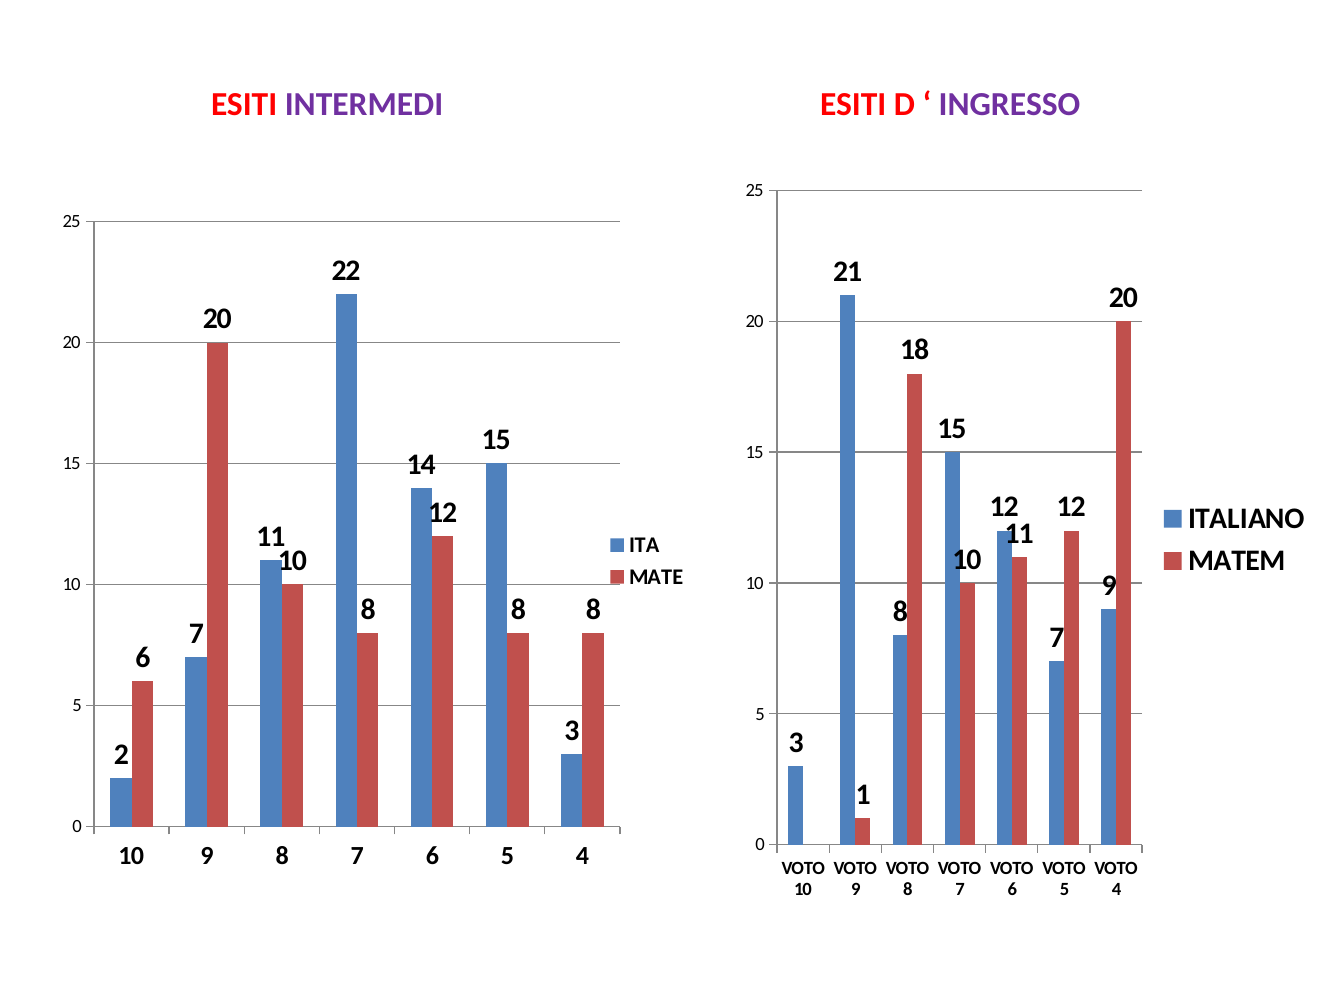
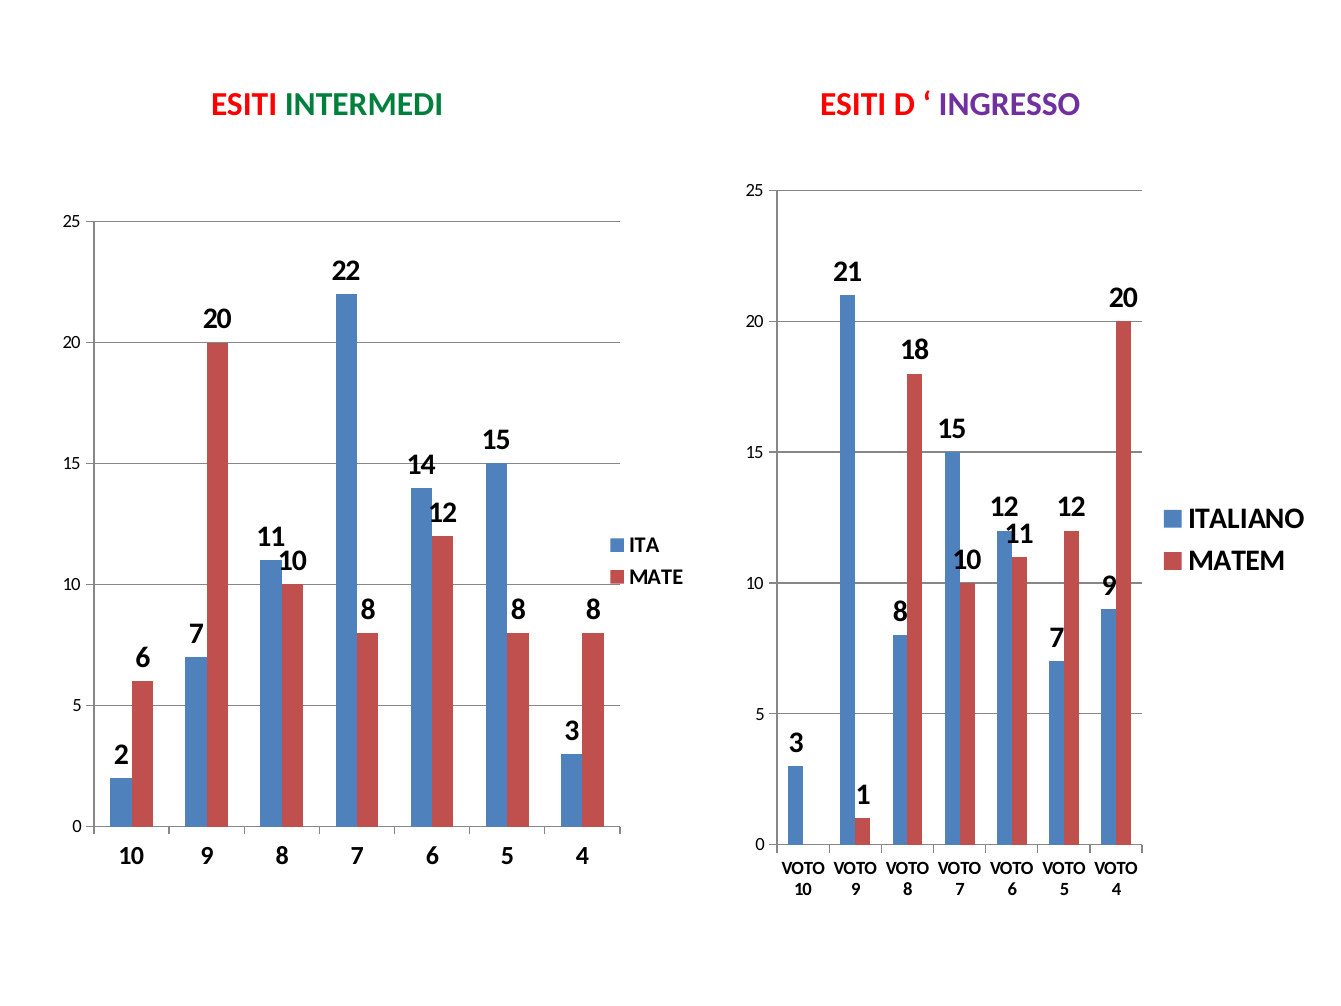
INTERMEDI colour: purple -> green (364, 105)
